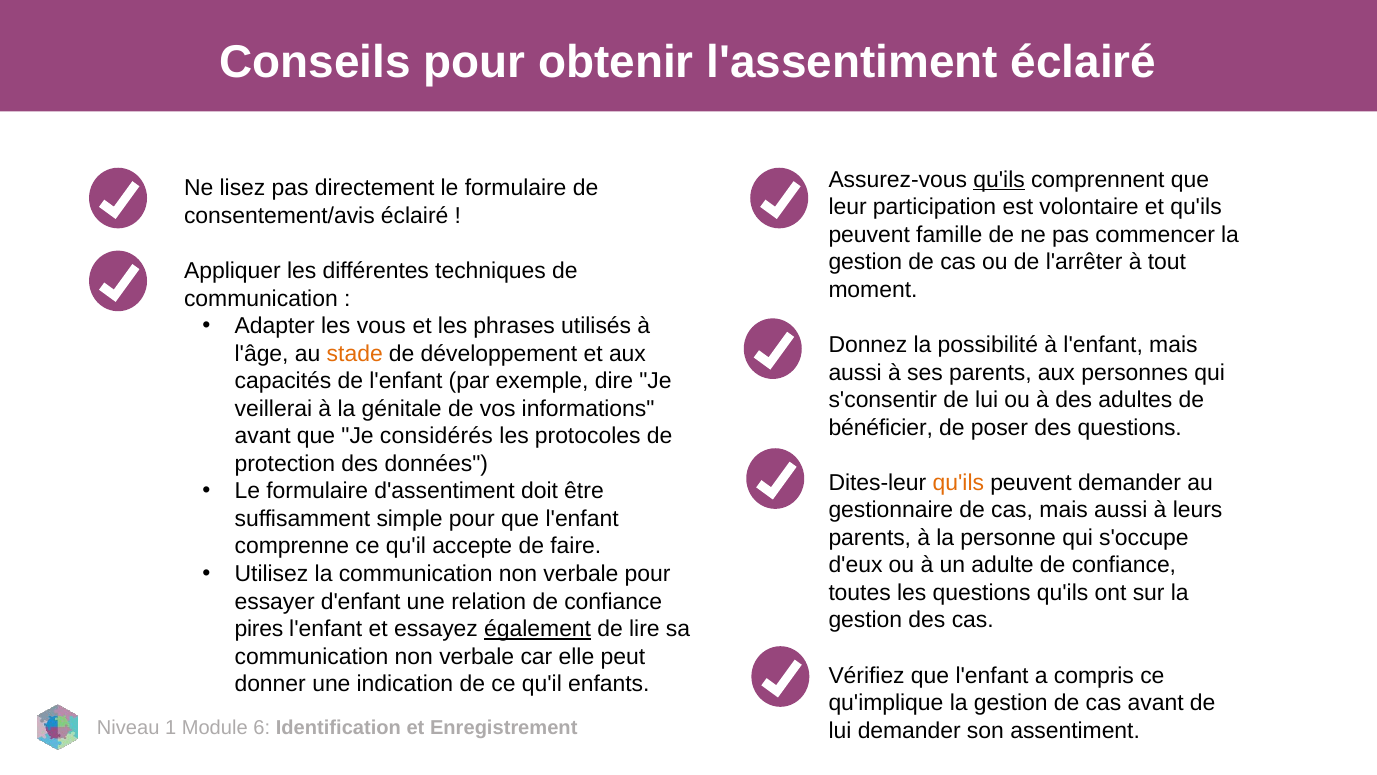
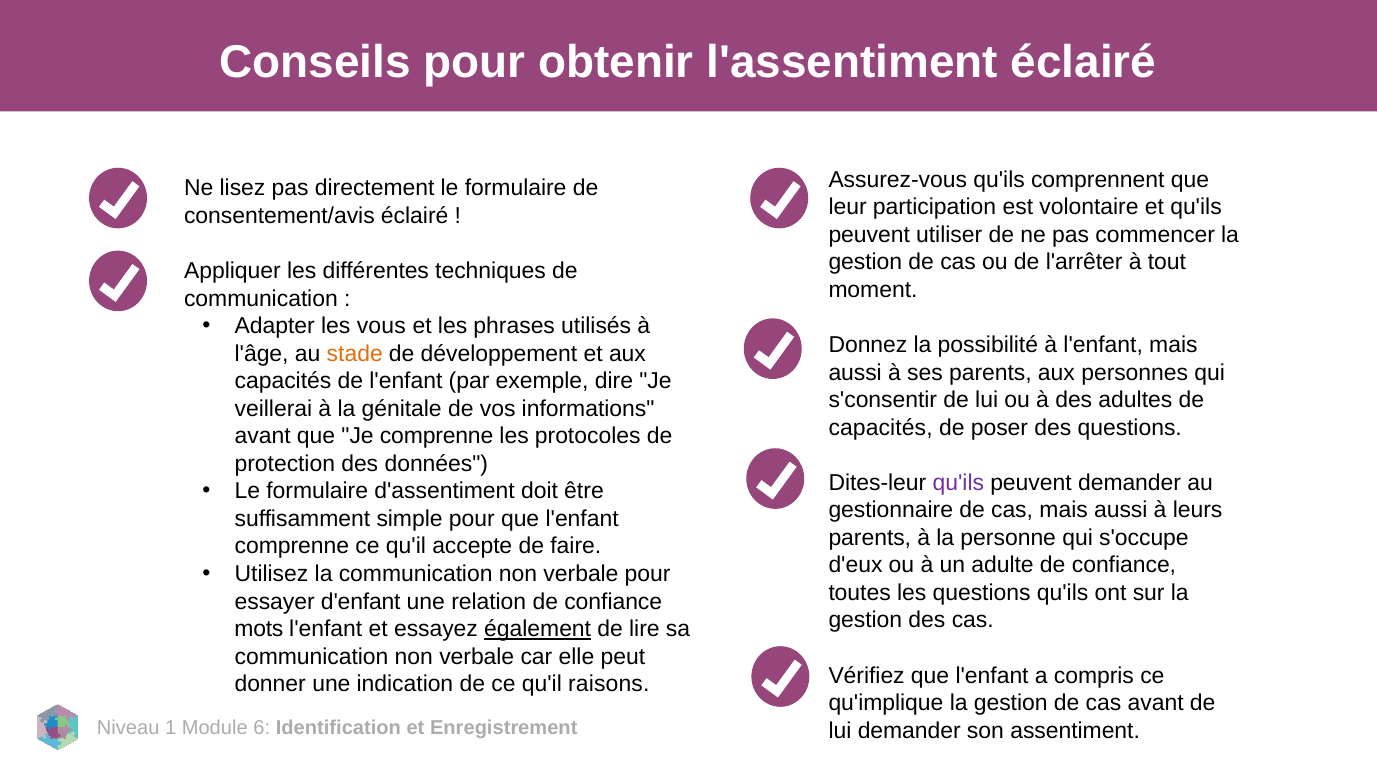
qu'ils underline: present -> none (999, 180)
famille: famille -> utiliser (949, 235)
bénéficier: bénéficier -> capacités (881, 427)
Je considérés: considérés -> comprenne (437, 436)
qu'ils colour: orange -> purple (958, 482)
pires: pires -> mots (259, 629)
enfants: enfants -> raisons (609, 684)
